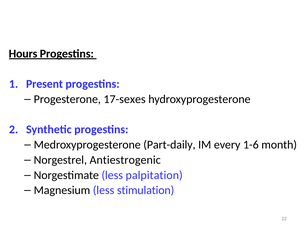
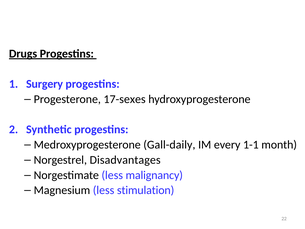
Hours: Hours -> Drugs (23, 54)
Present: Present -> Surgery (45, 84)
Part-daily: Part-daily -> Gall-daily (169, 145)
1-6: 1-6 -> 1-1 (251, 145)
Antiestrogenic: Antiestrogenic -> Disadvantages (125, 160)
palpitation: palpitation -> malignancy (154, 175)
